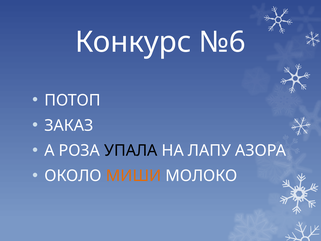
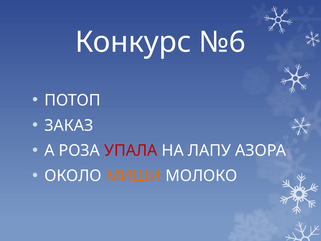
УПАЛА colour: black -> red (131, 150)
